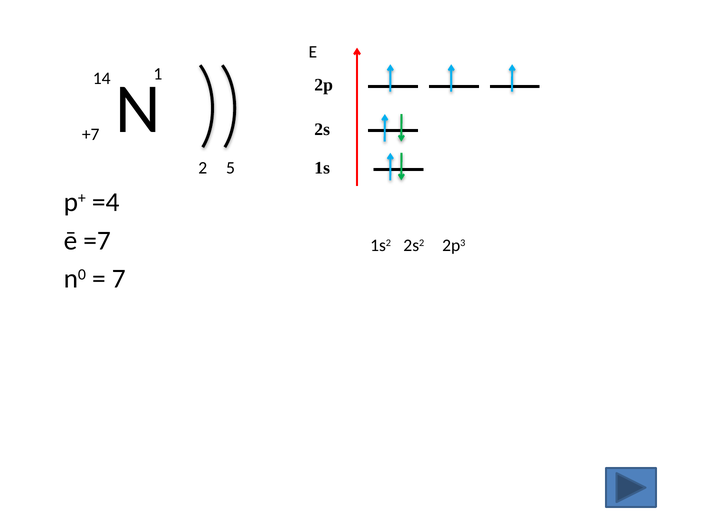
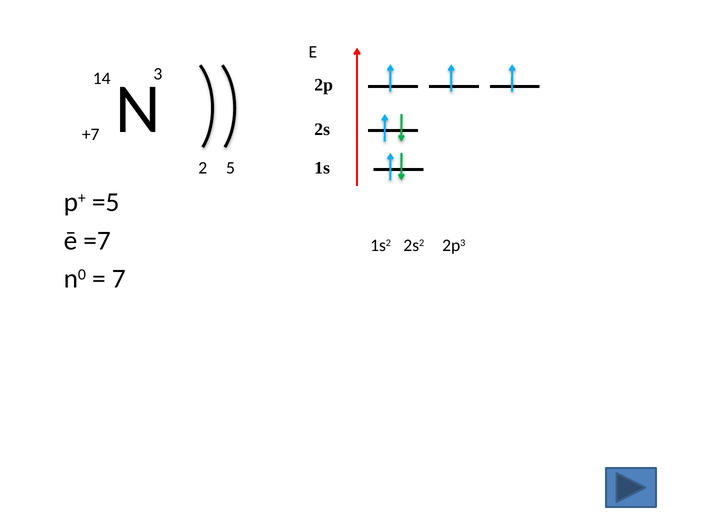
1: 1 -> 3 (158, 74)
=4: =4 -> =5 (106, 202)
